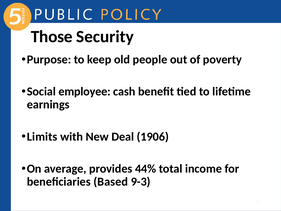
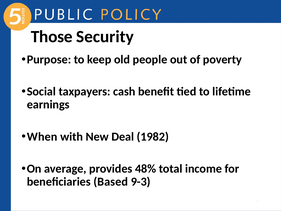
employee: employee -> taxpayers (85, 91)
Limits: Limits -> When (42, 136)
1906: 1906 -> 1982 (153, 136)
44%: 44% -> 48% (146, 168)
